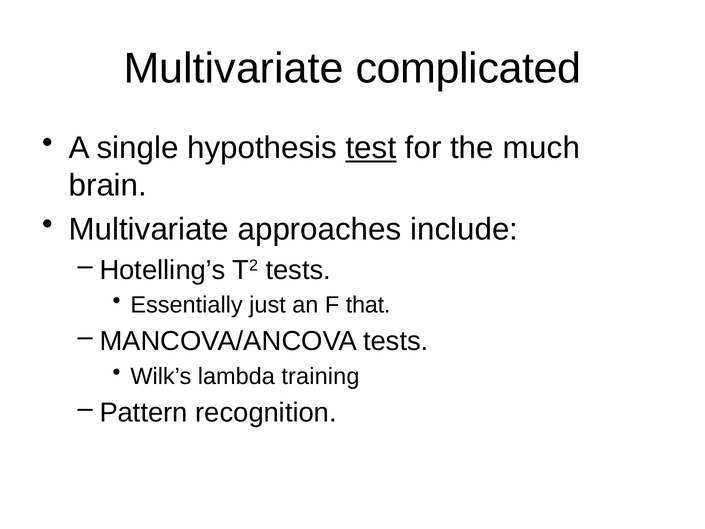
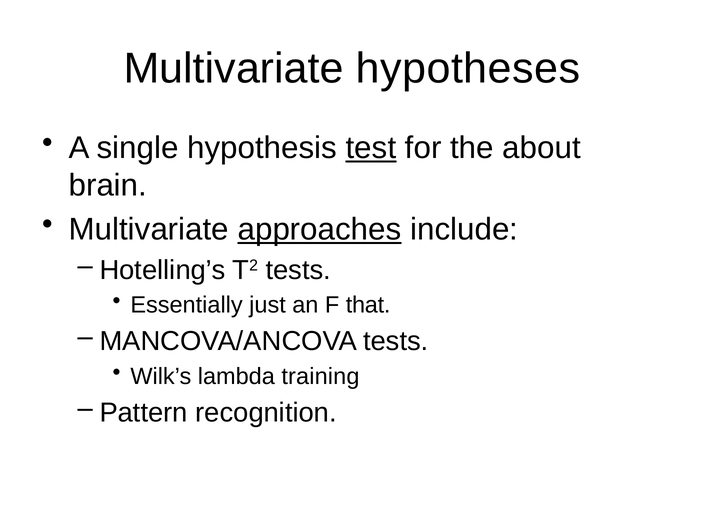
complicated: complicated -> hypotheses (468, 68)
much: much -> about (542, 148)
approaches underline: none -> present (320, 229)
